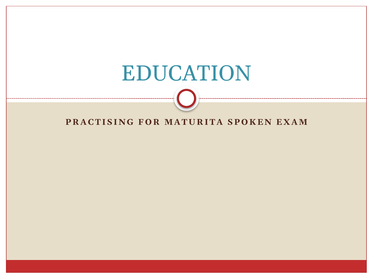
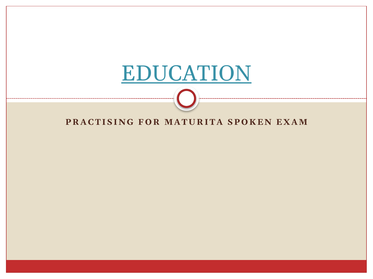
EDUCATION underline: none -> present (186, 74)
